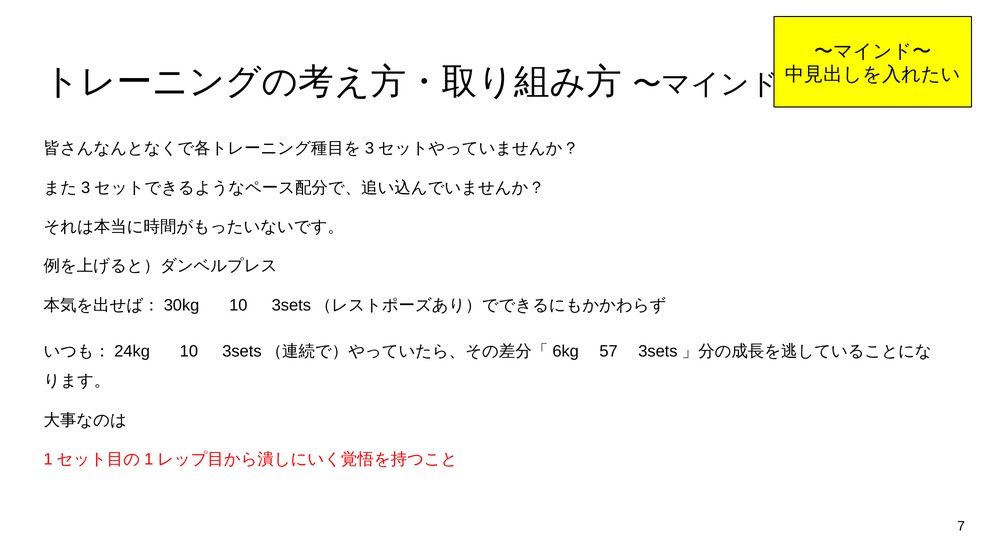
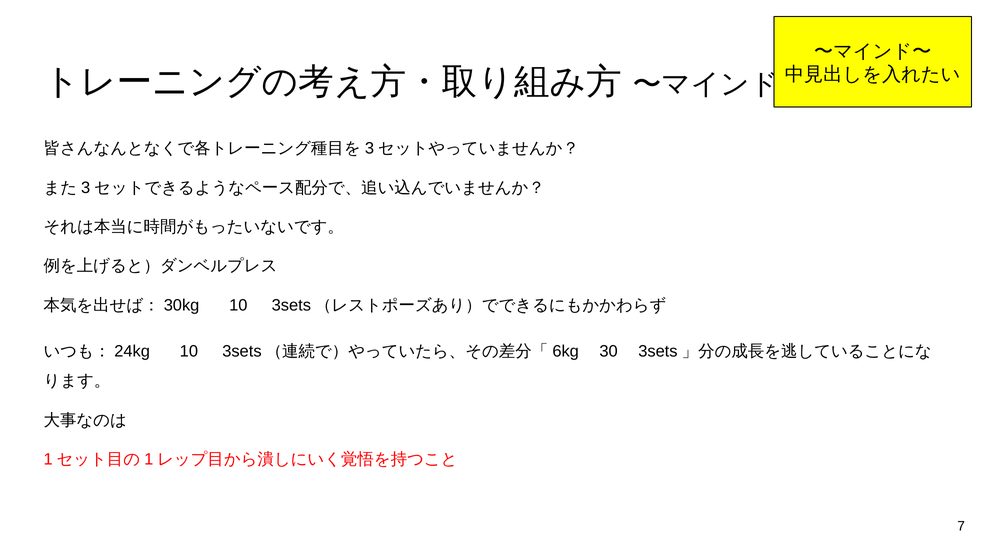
57: 57 -> 30 (609, 351)
